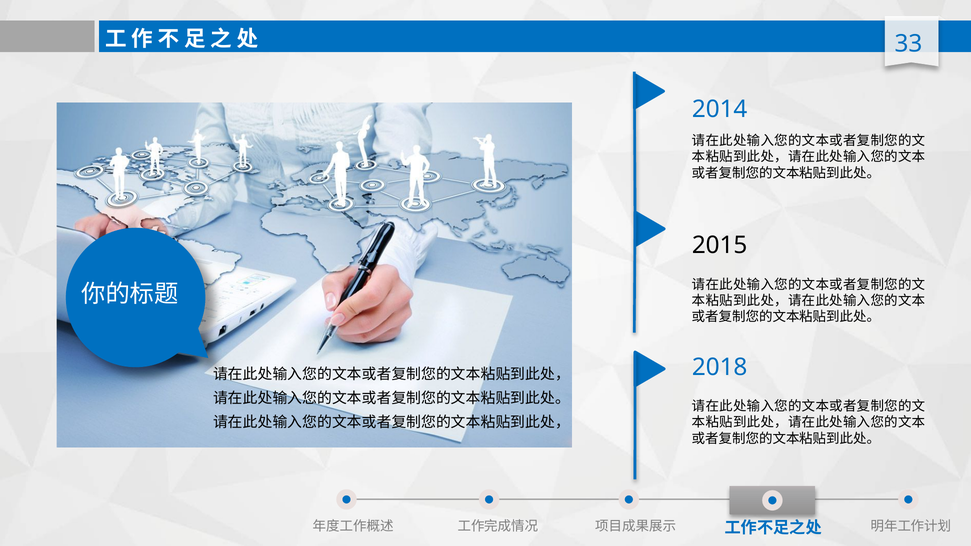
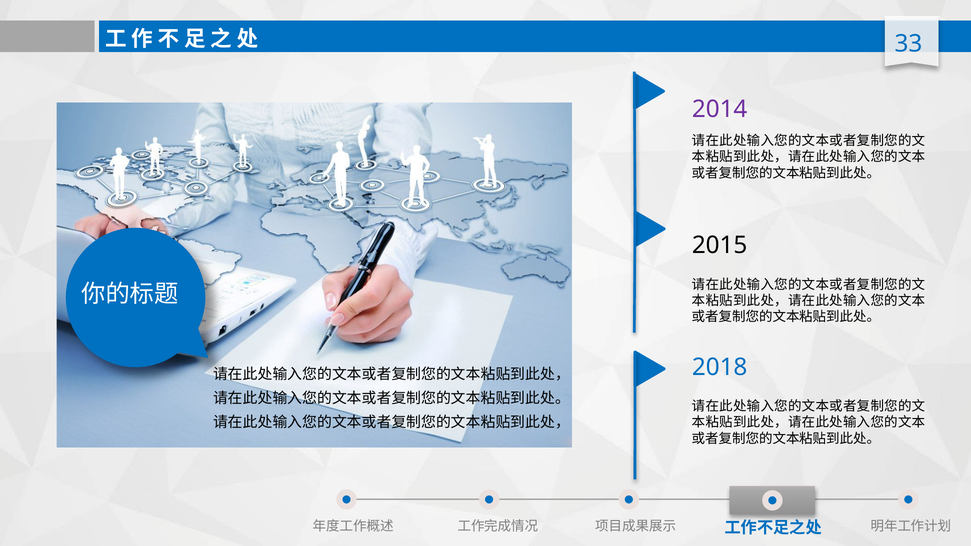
2014 colour: blue -> purple (720, 109)
